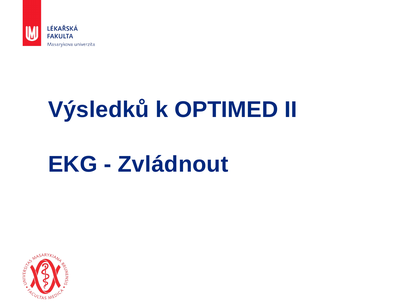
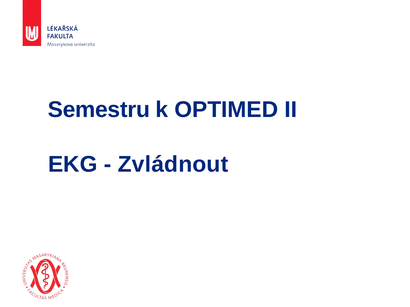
Výsledků: Výsledků -> Semestru (99, 110)
